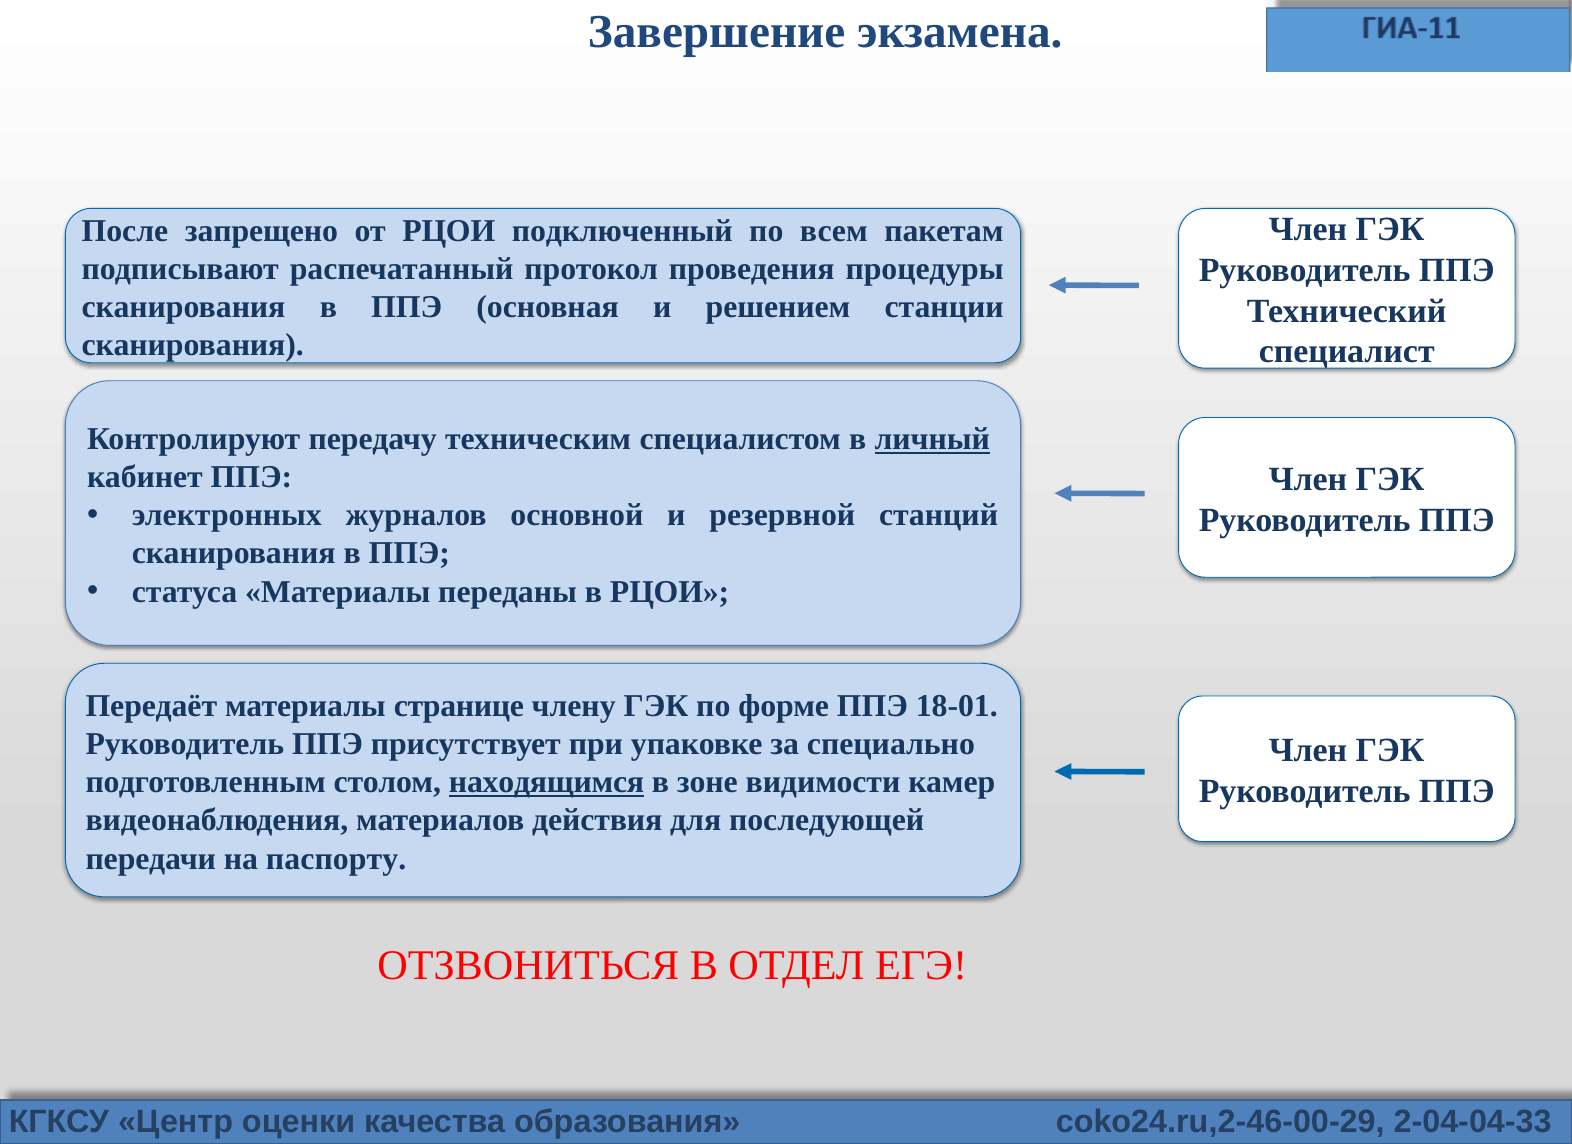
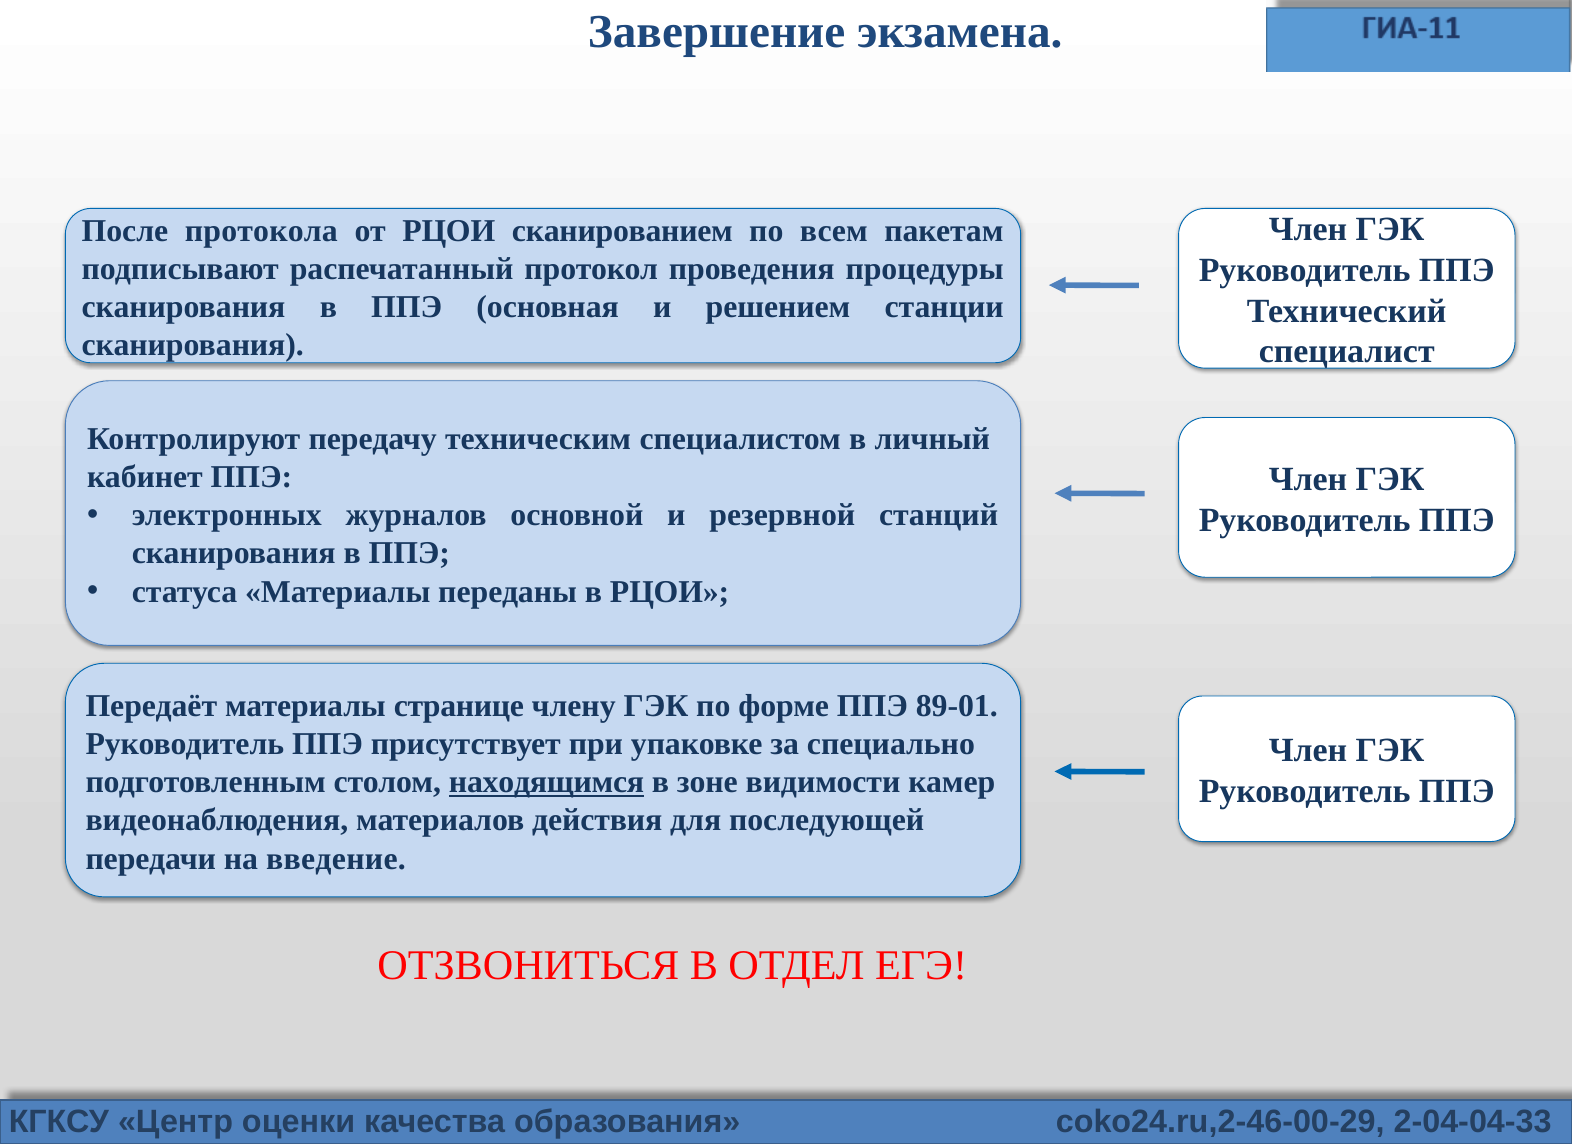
запрещено: запрещено -> протокола (261, 231)
подключенный: подключенный -> сканированием (622, 231)
личный underline: present -> none (932, 439)
18-01: 18-01 -> 89-01 (957, 706)
паспорту: паспорту -> введение (336, 859)
